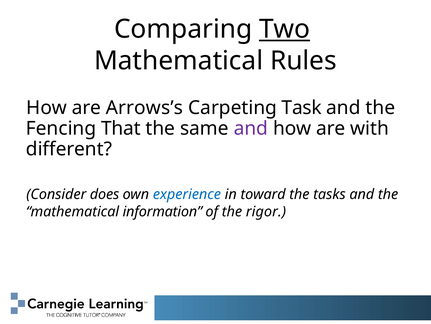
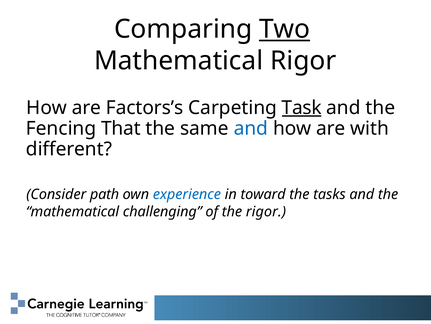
Mathematical Rules: Rules -> Rigor (303, 61)
Arrows’s: Arrows’s -> Factors’s (145, 107)
Task underline: none -> present (302, 107)
and colour: purple -> blue (251, 128)
does: does -> path (105, 194)
information: information -> challenging (162, 211)
